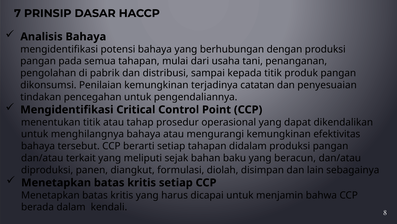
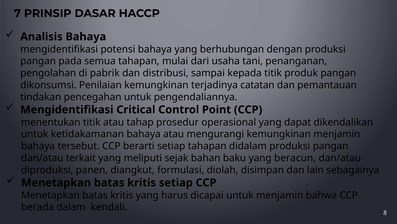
penyesuaian: penyesuaian -> pemantauan (327, 85)
menghilangnya: menghilangnya -> ketidakamanan (87, 134)
kemungkinan efektivitas: efektivitas -> menjamin (337, 134)
